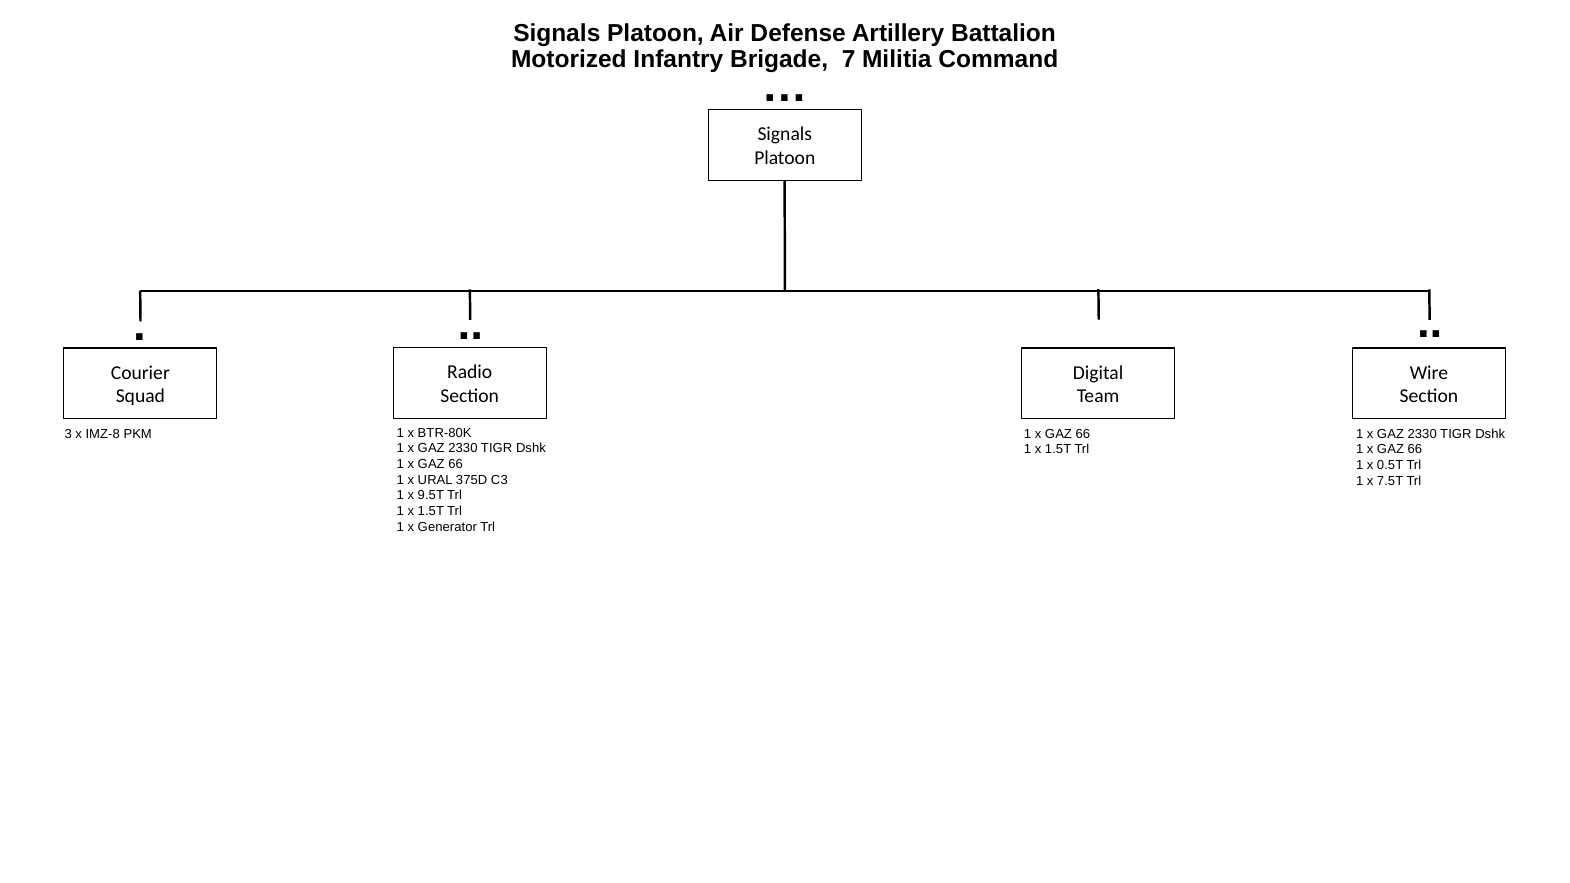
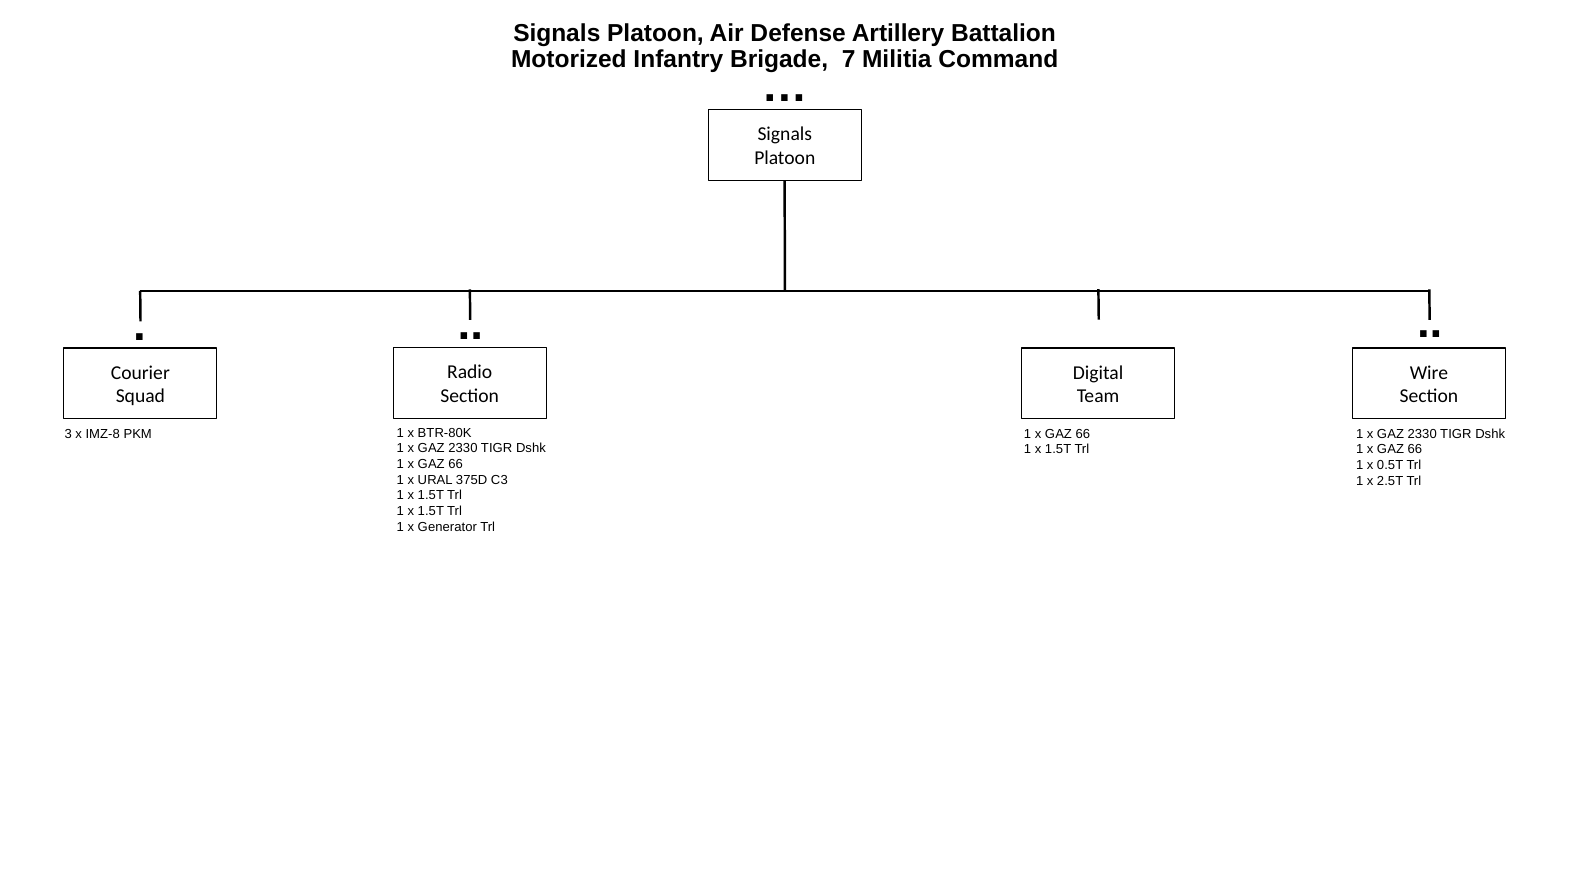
7.5T: 7.5T -> 2.5T (1390, 481)
9.5T: 9.5T -> 1.5T (431, 495)
